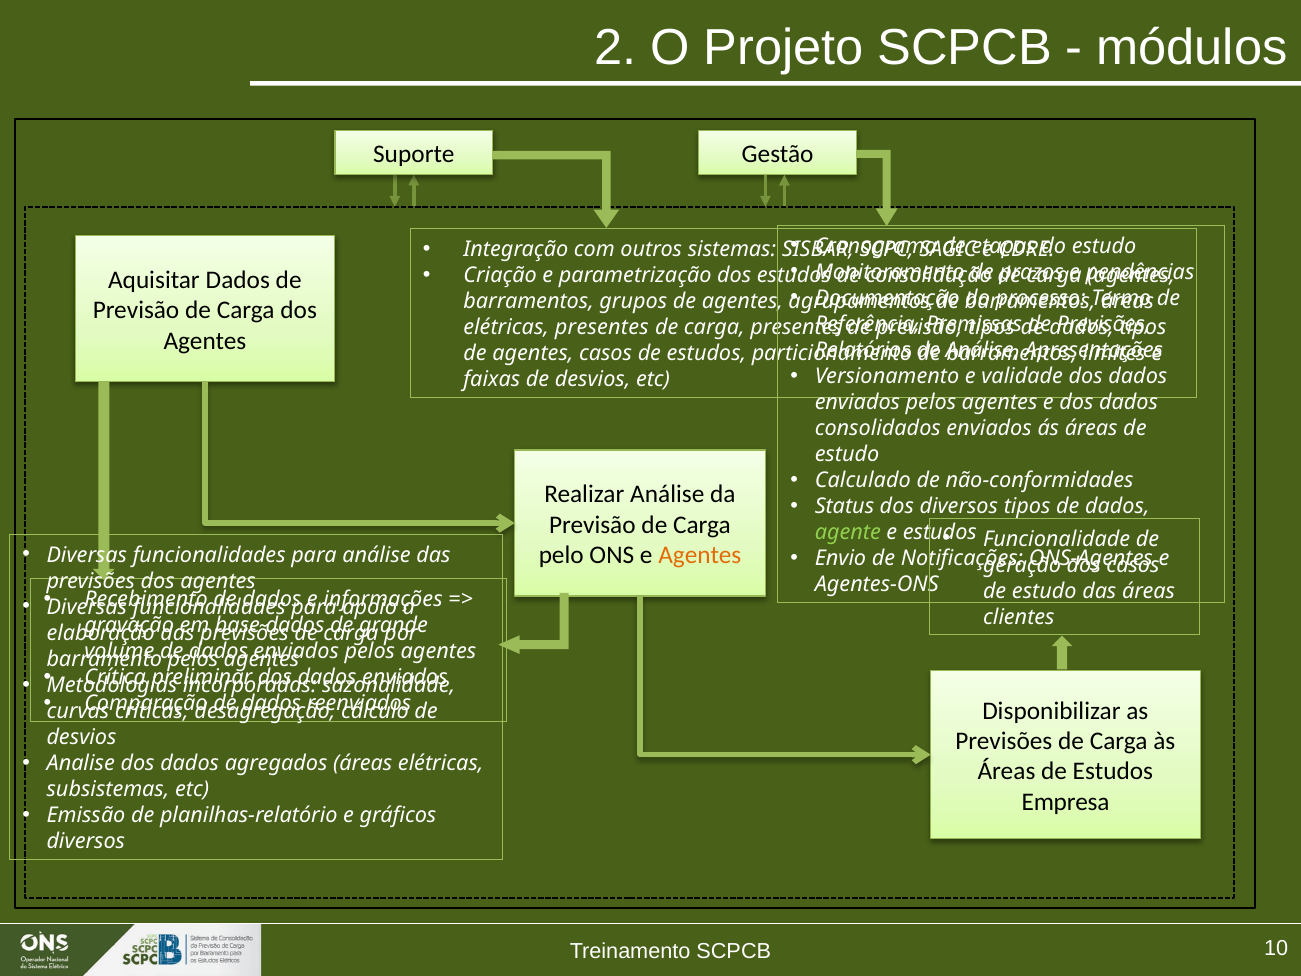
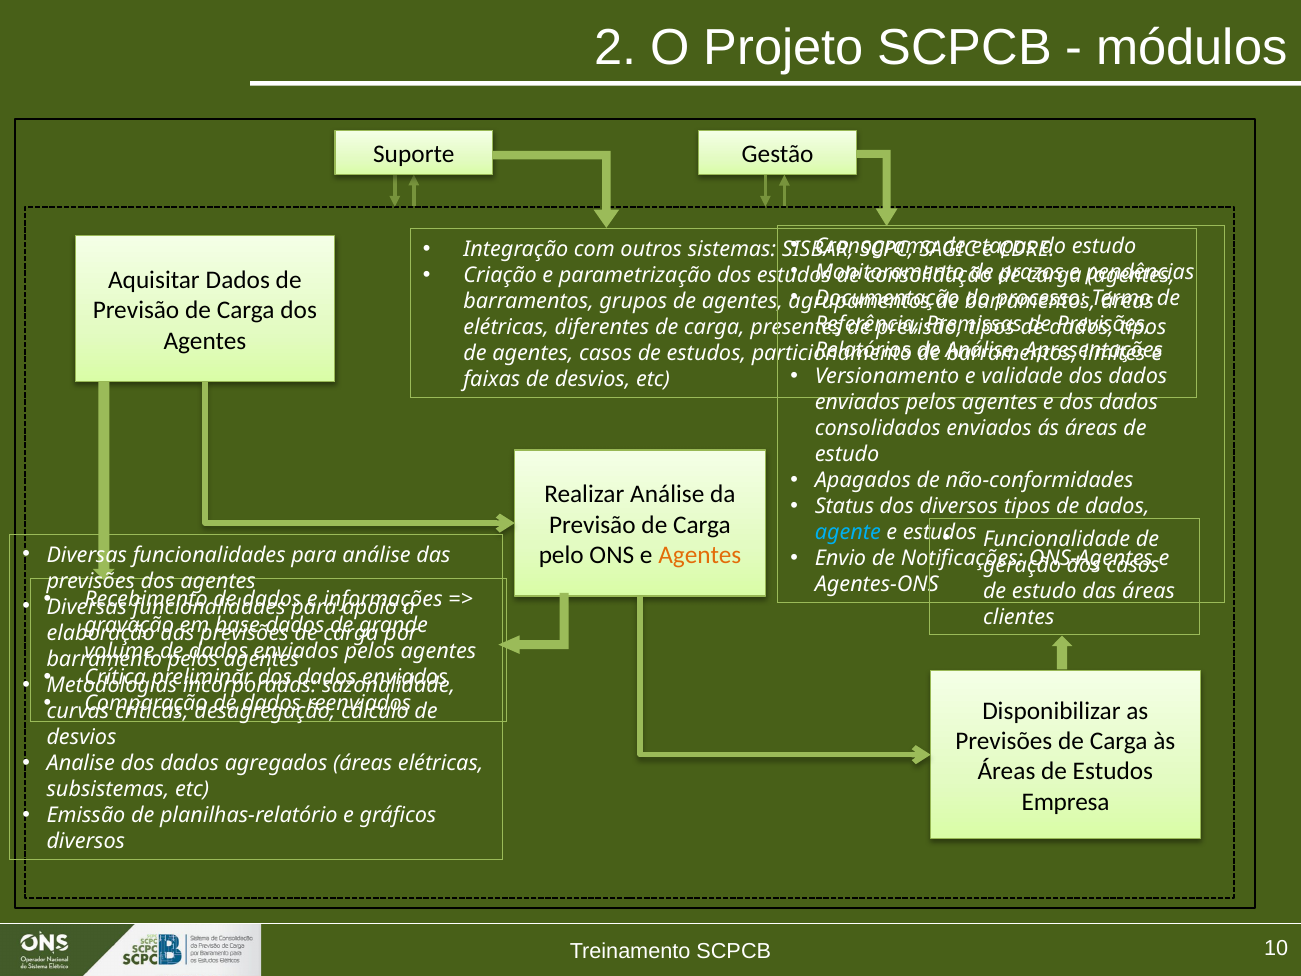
elétricas presentes: presentes -> diferentes (602, 327)
Calculado: Calculado -> Apagados (863, 480)
agente colour: light green -> light blue (848, 532)
